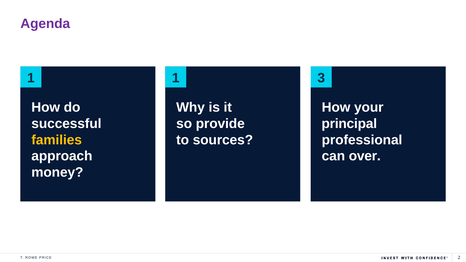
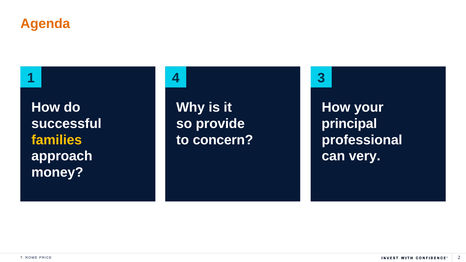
Agenda colour: purple -> orange (45, 24)
1 1: 1 -> 4 (176, 78)
sources: sources -> concern (223, 140)
over: over -> very (365, 156)
